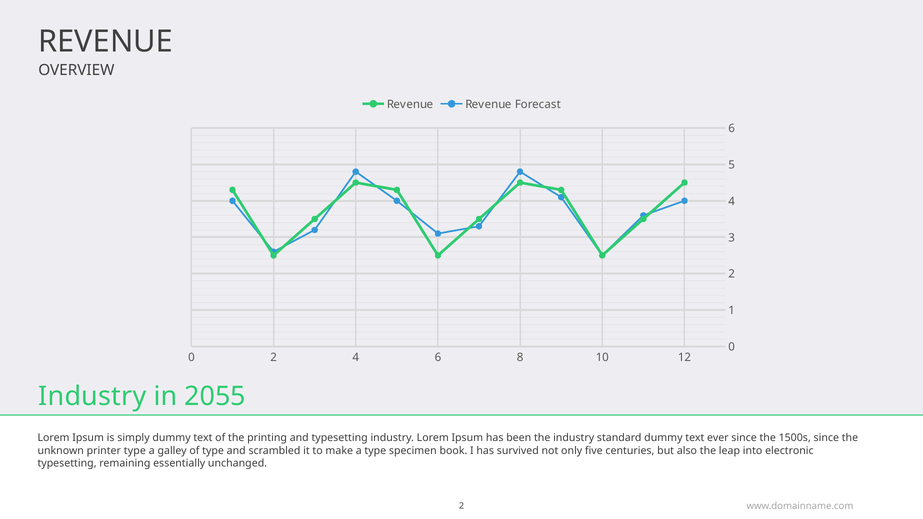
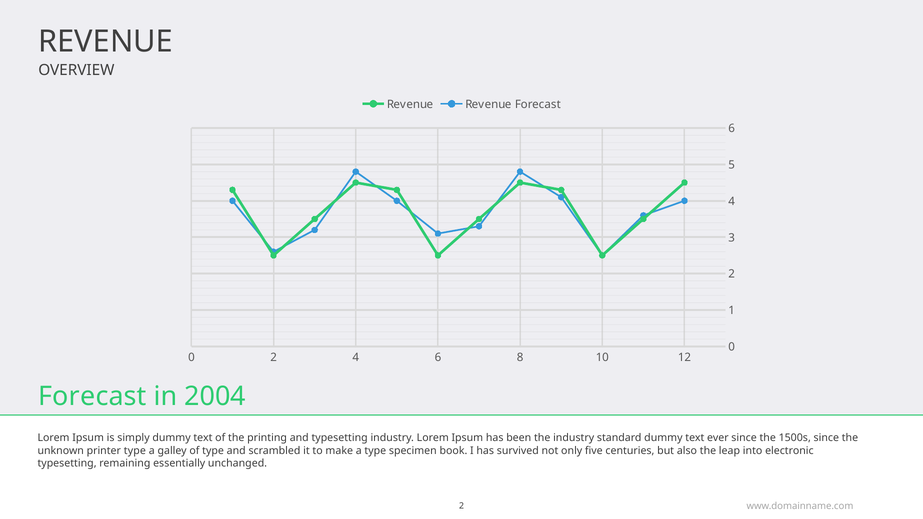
Industry: Industry -> Forecast (92, 396)
2055: 2055 -> 2004 (215, 396)
